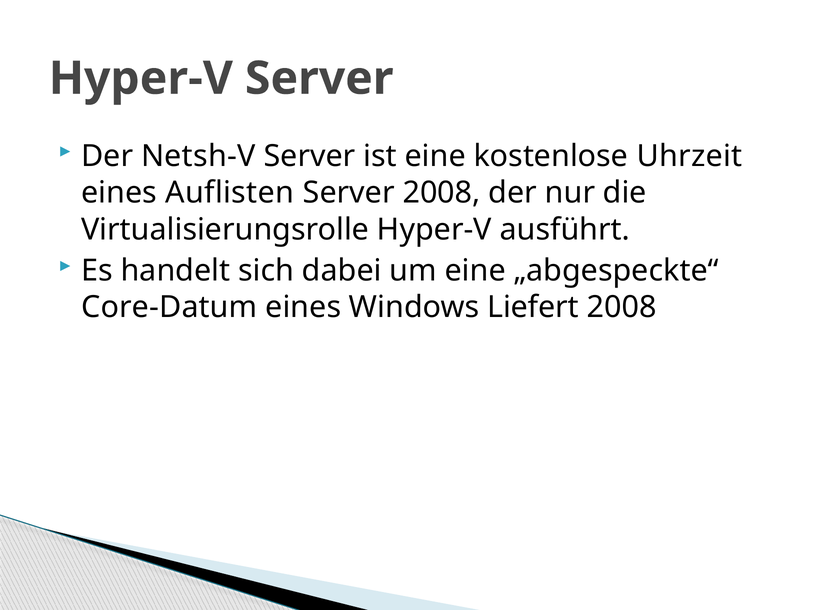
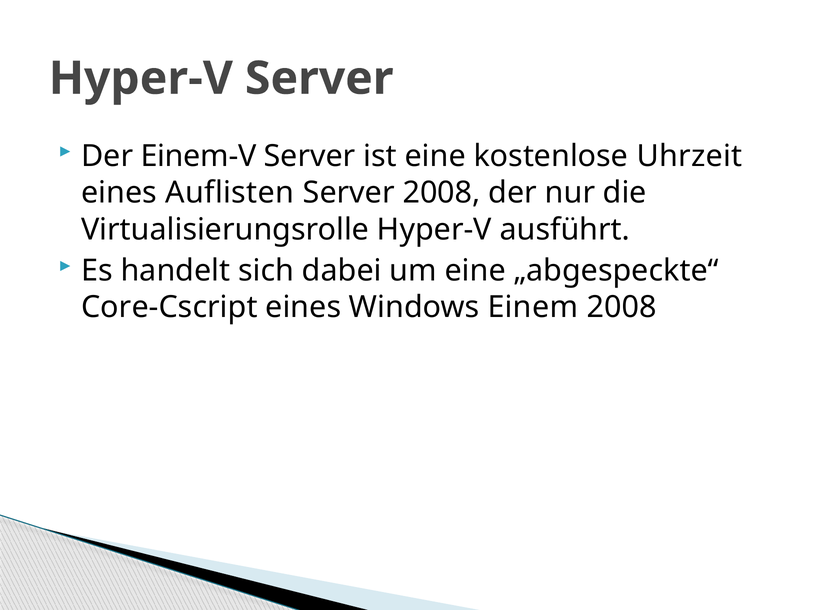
Netsh-V: Netsh-V -> Einem-V (199, 156)
Core-Datum: Core-Datum -> Core-Cscript (169, 307)
Liefert: Liefert -> Einem (533, 307)
